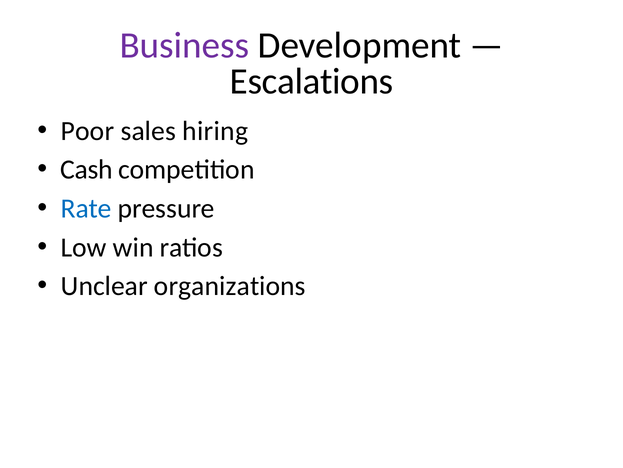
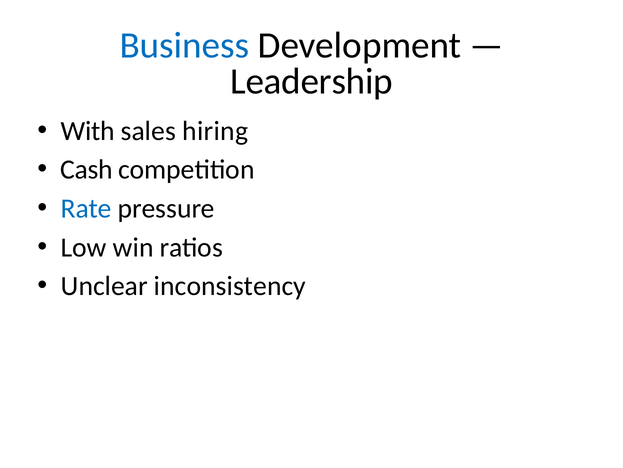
Business colour: purple -> blue (184, 45)
Escalations: Escalations -> Leadership (312, 81)
Poor: Poor -> With (88, 131)
organizations: organizations -> inconsistency (230, 286)
